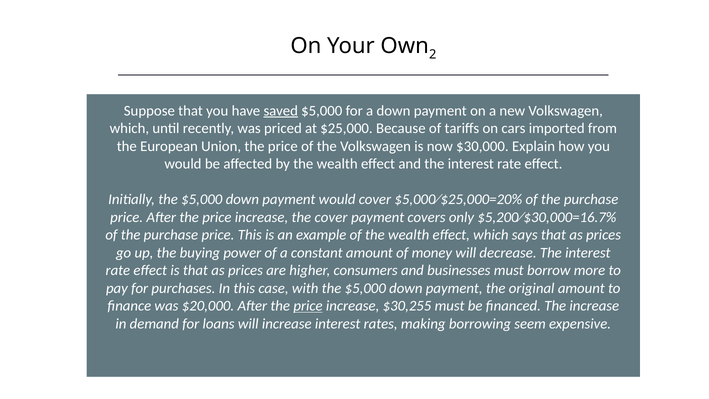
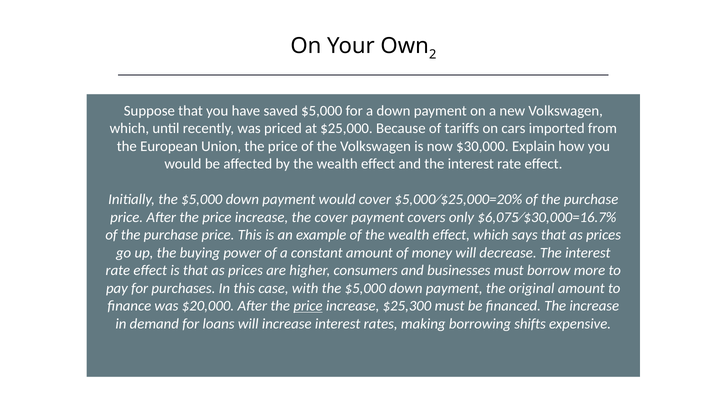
saved underline: present -> none (281, 111)
$5,200∕$30,000=16.7%: $5,200∕$30,000=16.7% -> $6,075∕$30,000=16.7% (547, 217)
$30,255: $30,255 -> $25,300 (407, 306)
seem: seem -> shifts (530, 323)
